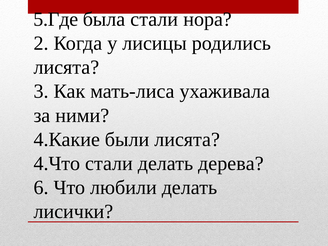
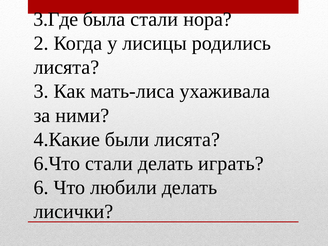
5.Где: 5.Где -> 3.Где (56, 19)
4.Что: 4.Что -> 6.Что (57, 163)
дерева: дерева -> играть (231, 163)
